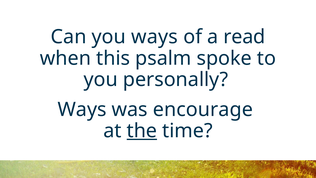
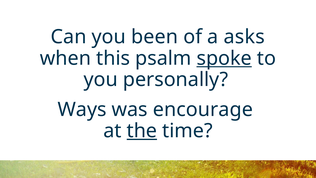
you ways: ways -> been (155, 37)
read: read -> asks (244, 37)
spoke underline: none -> present (224, 58)
